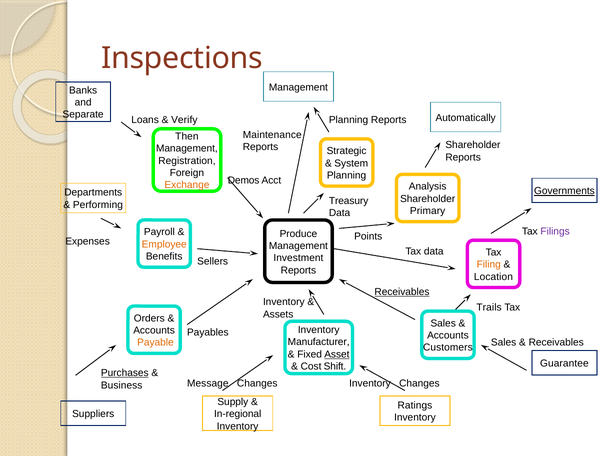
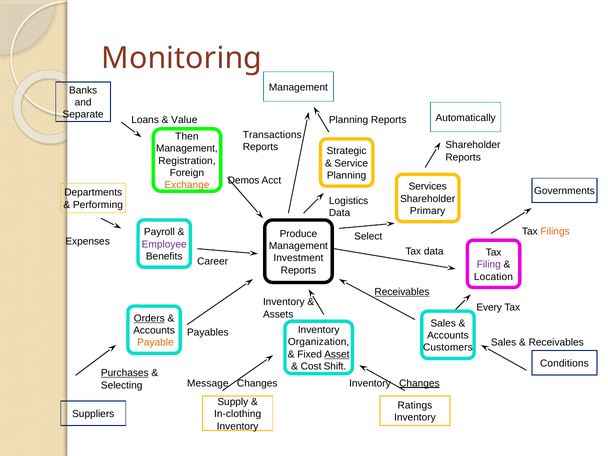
Inspections: Inspections -> Monitoring (182, 58)
Verify: Verify -> Value (184, 120)
Maintenance: Maintenance -> Transactions (272, 135)
System: System -> Service (351, 163)
Analysis: Analysis -> Services (428, 187)
Governments underline: present -> none (564, 191)
Treasury: Treasury -> Logistics (349, 201)
Filings colour: purple -> orange (555, 231)
Points: Points -> Select (368, 236)
Employee colour: orange -> purple (164, 244)
Sellers: Sellers -> Career (213, 262)
Filing colour: orange -> purple (489, 265)
Trails: Trails -> Every (489, 307)
Orders underline: none -> present (149, 318)
Manufacturer: Manufacturer -> Organization (319, 342)
Guarantee: Guarantee -> Conditions (564, 363)
Changes underline: none -> present (419, 383)
Business: Business -> Selecting (122, 385)
In-regional: In-regional -> In-clothing (238, 414)
